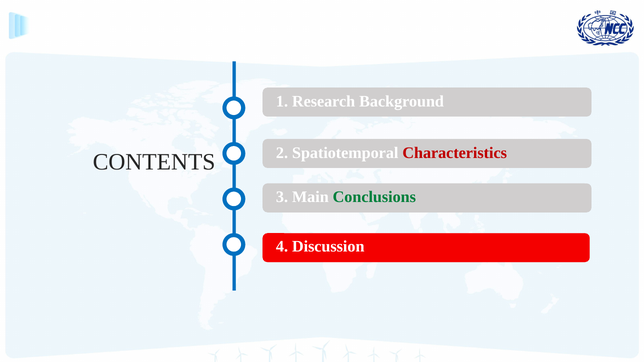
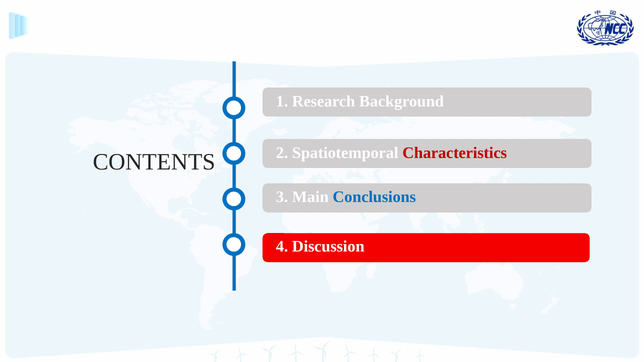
Conclusions colour: green -> blue (374, 197)
